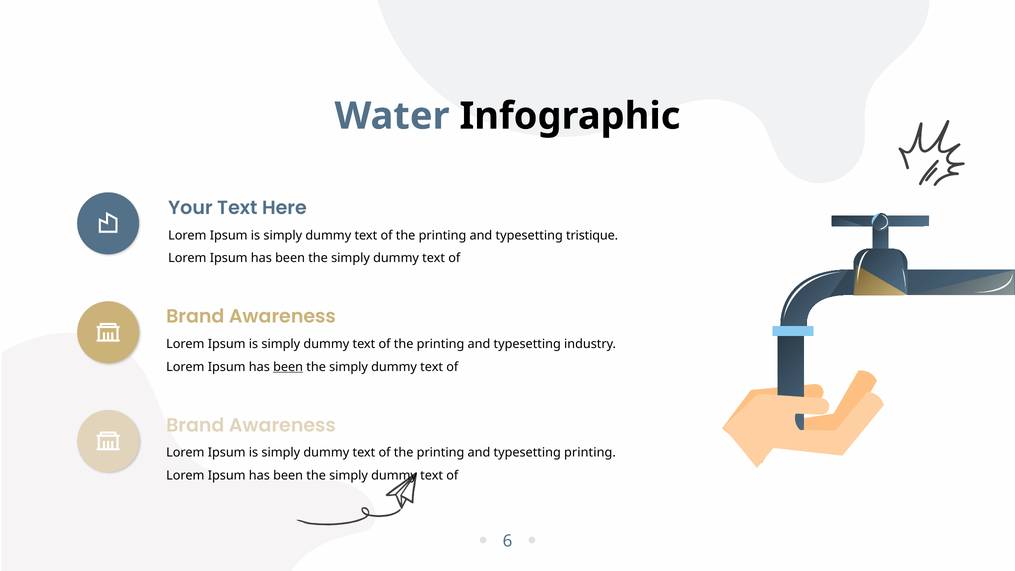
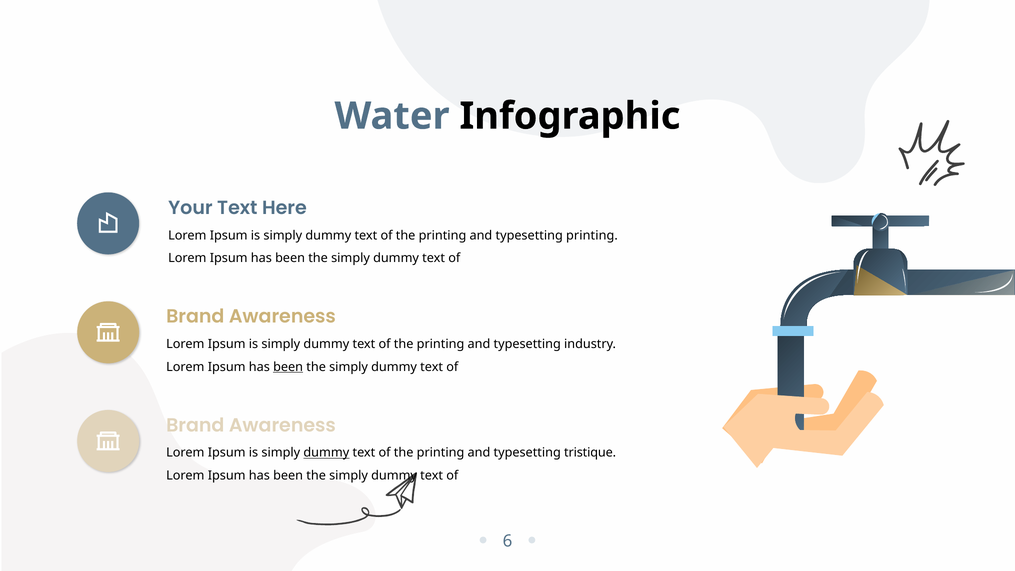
typesetting tristique: tristique -> printing (592, 235)
dummy underline: none -> present (326, 453)
typesetting printing: printing -> tristique (590, 453)
